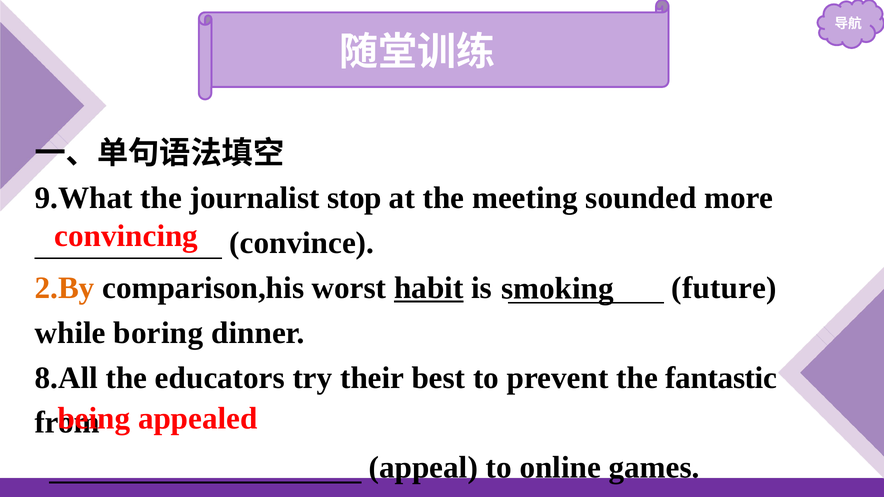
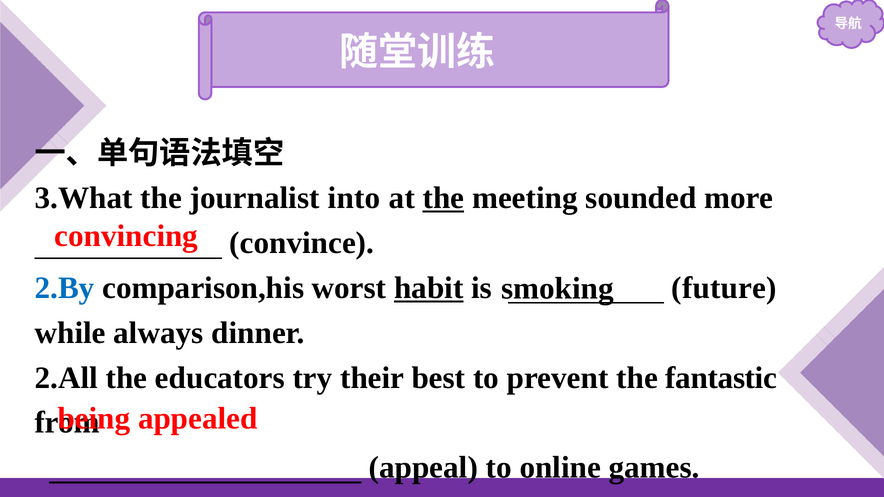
9.What: 9.What -> 3.What (84, 198)
stop: stop -> into (354, 198)
the underline: none -> present (443, 198)
2.By colour: orange -> blue (65, 288)
boring: boring -> always (158, 333)
8.All: 8.All -> 2.All (66, 378)
